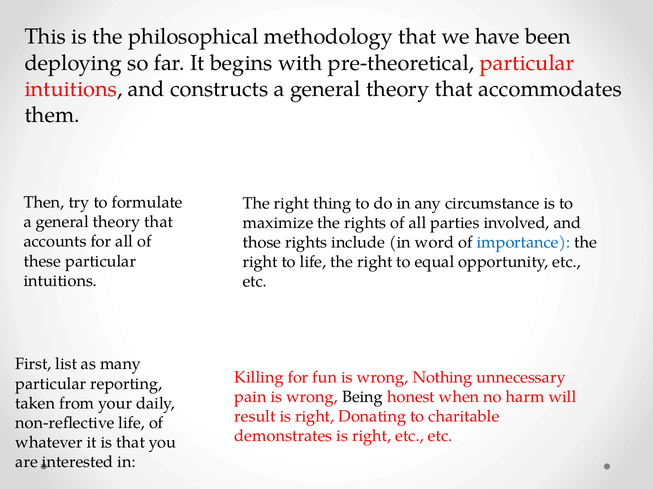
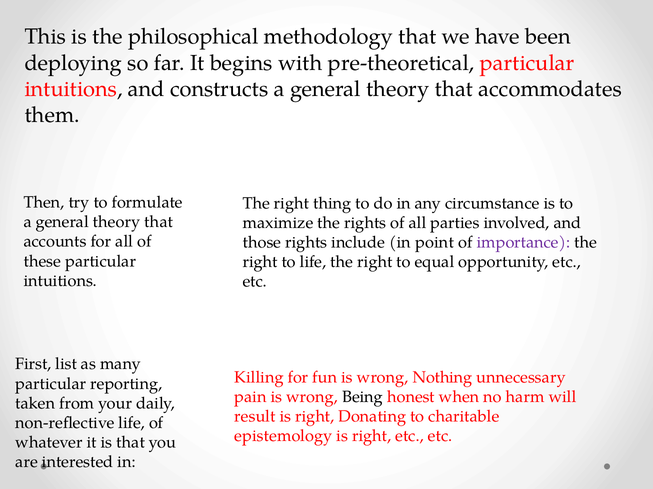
word: word -> point (434, 243)
importance colour: blue -> purple (523, 243)
demonstrates: demonstrates -> epistemology (283, 437)
